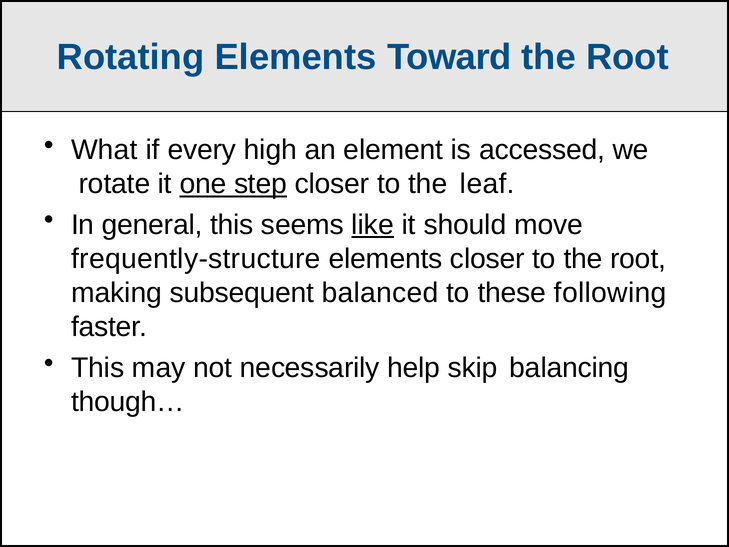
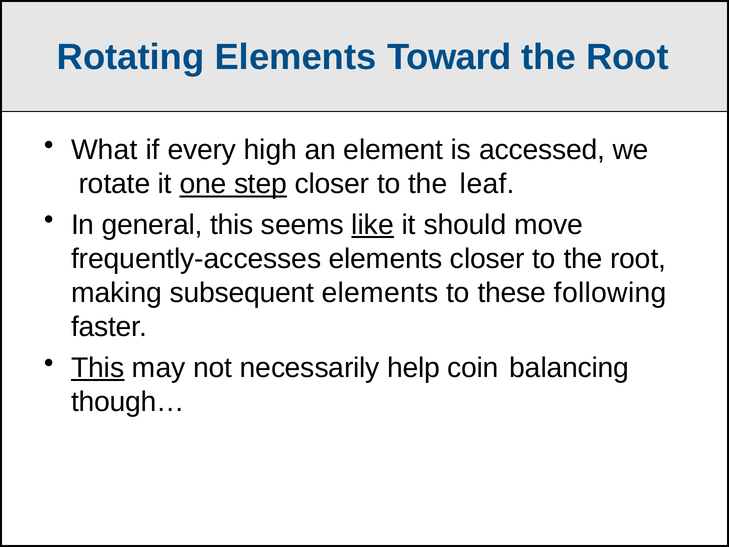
frequently-structure: frequently-structure -> frequently-accesses (196, 259)
subsequent balanced: balanced -> elements (380, 293)
This underline: none -> present (98, 368)
skip: skip -> coin (473, 368)
